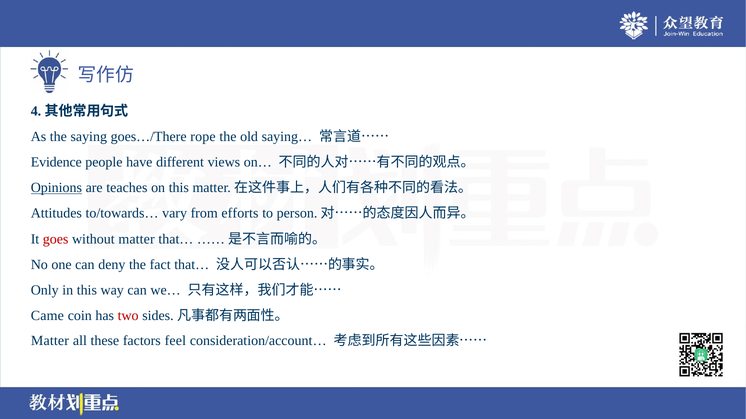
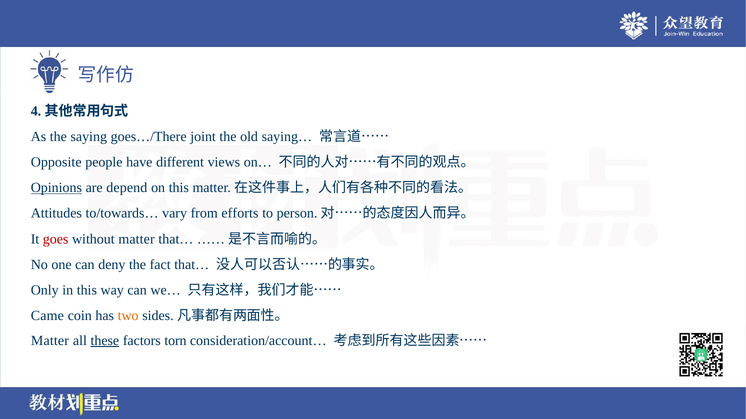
rope: rope -> joint (203, 137)
Evidence: Evidence -> Opposite (56, 162)
teaches: teaches -> depend (127, 188)
two colour: red -> orange (128, 316)
these underline: none -> present (105, 341)
feel: feel -> torn (175, 341)
